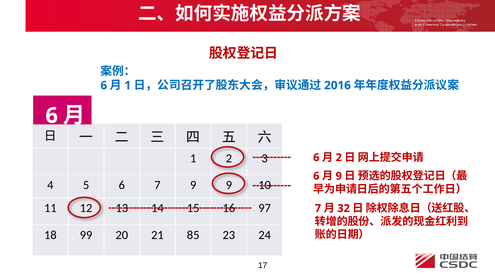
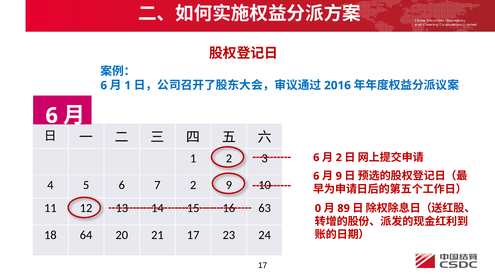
7 9: 9 -> 2 (193, 185)
97: 97 -> 63 (265, 208)
7: 7 -> 0 (318, 209)
32: 32 -> 89 (344, 209)
99: 99 -> 64 (86, 236)
21 85: 85 -> 17 (193, 236)
